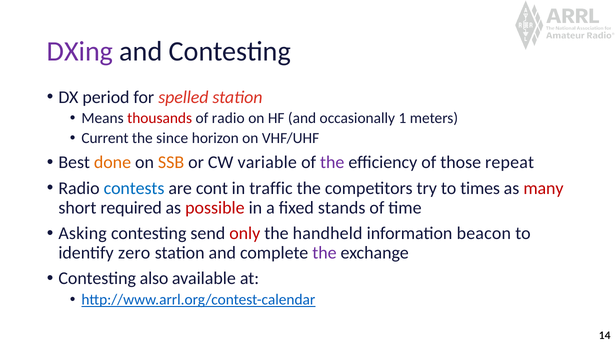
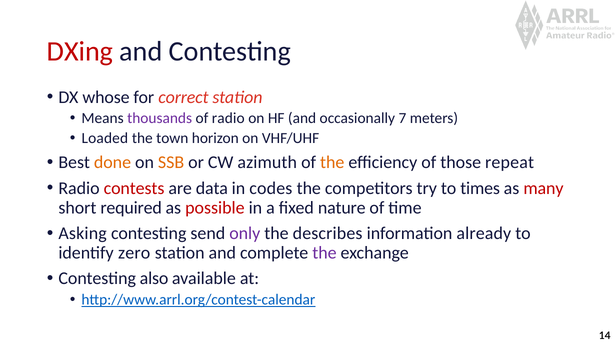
DXing colour: purple -> red (80, 52)
period: period -> whose (106, 97)
spelled: spelled -> correct (183, 97)
thousands colour: red -> purple (160, 118)
1: 1 -> 7 (402, 118)
Current: Current -> Loaded (105, 138)
since: since -> town (172, 138)
variable: variable -> azimuth (267, 162)
the colour: purple -> orange (332, 162)
contests colour: blue -> red (134, 188)
cont: cont -> data (212, 188)
traffic: traffic -> codes (271, 188)
stands: stands -> nature (342, 208)
only colour: red -> purple (245, 233)
handheld: handheld -> describes (328, 233)
beacon: beacon -> already (484, 233)
